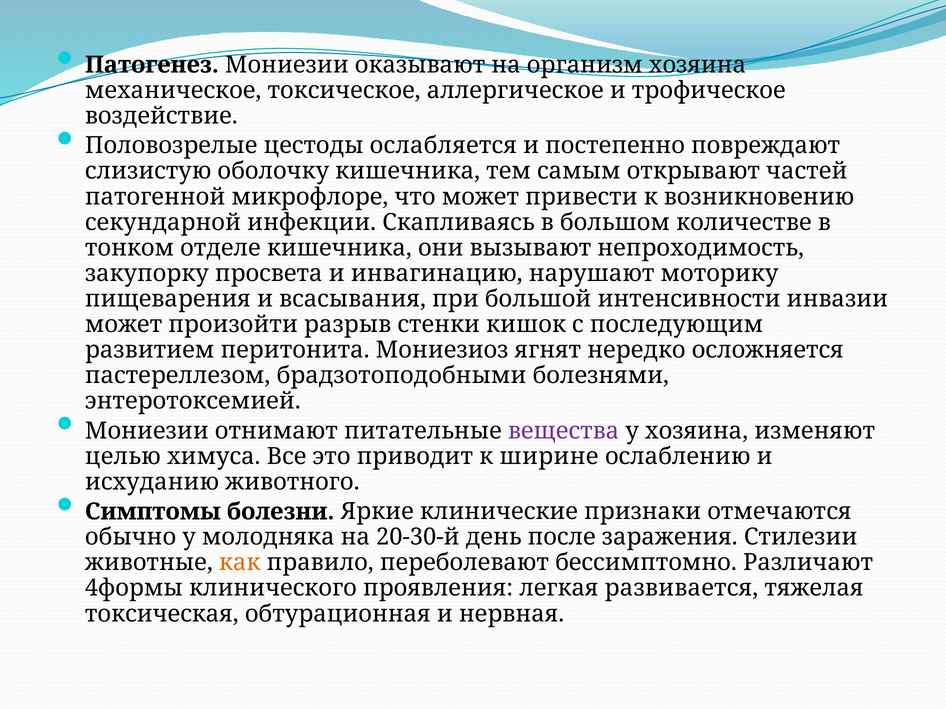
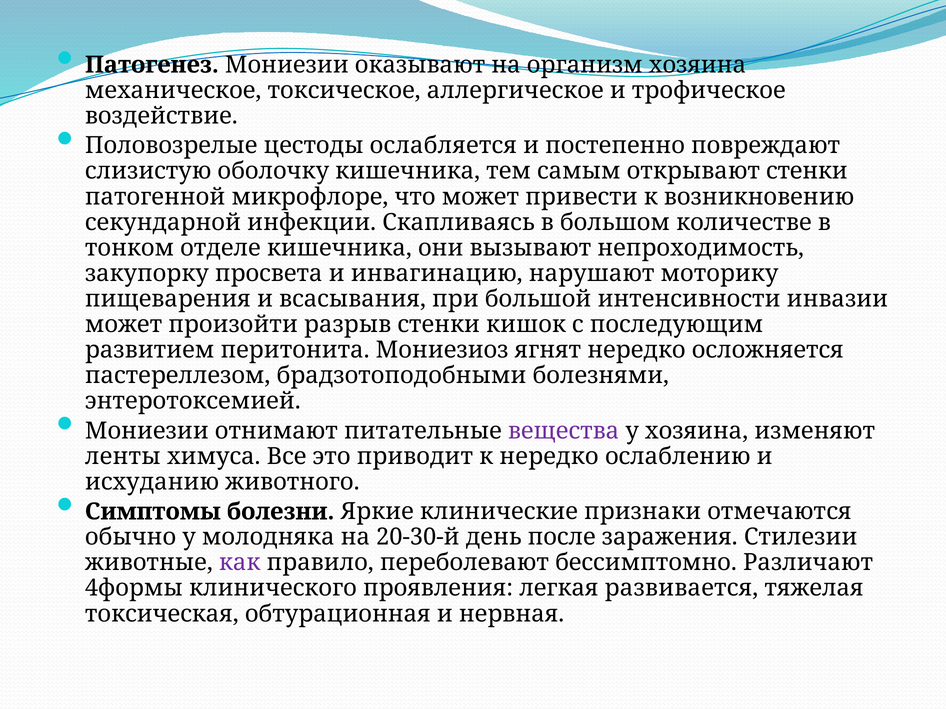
открывают частей: частей -> стенки (807, 171)
целью: целью -> ленты (123, 457)
к ширине: ширине -> нередко (549, 457)
как colour: orange -> purple (240, 563)
